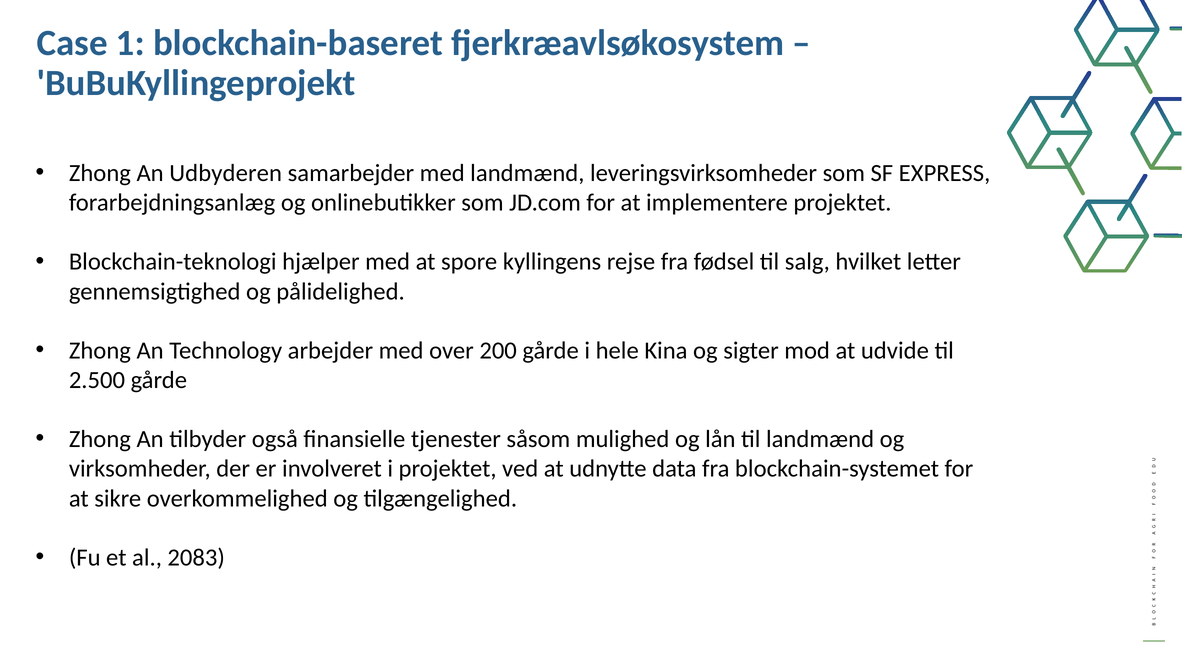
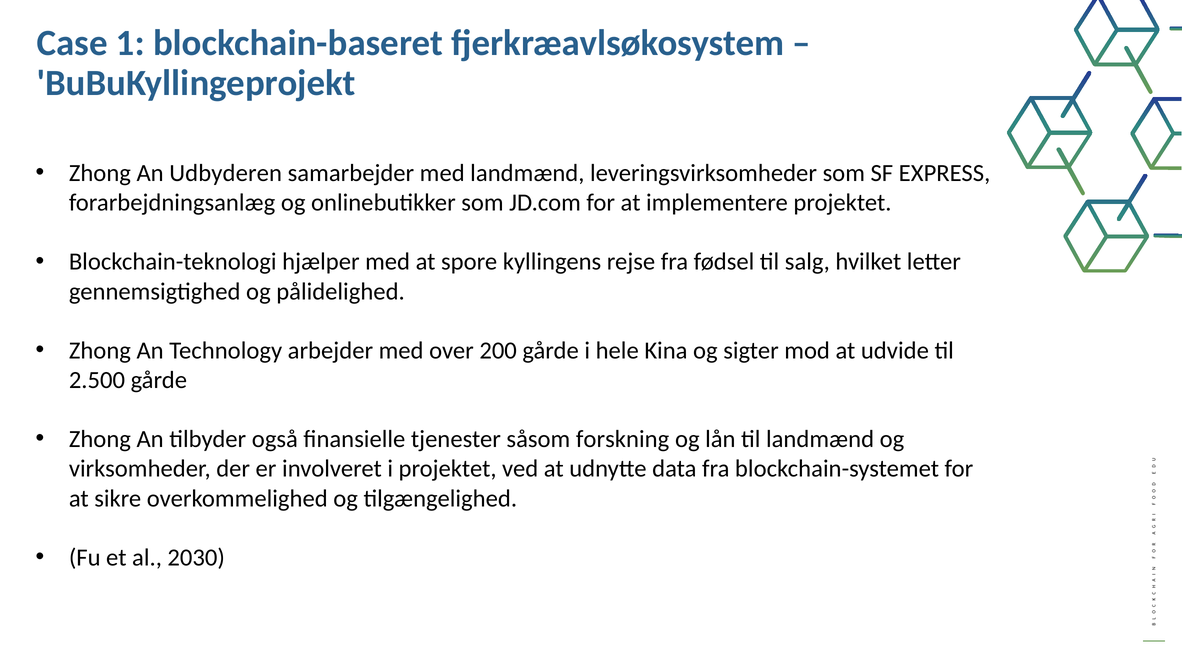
mulighed: mulighed -> forskning (623, 439)
2083: 2083 -> 2030 (196, 557)
